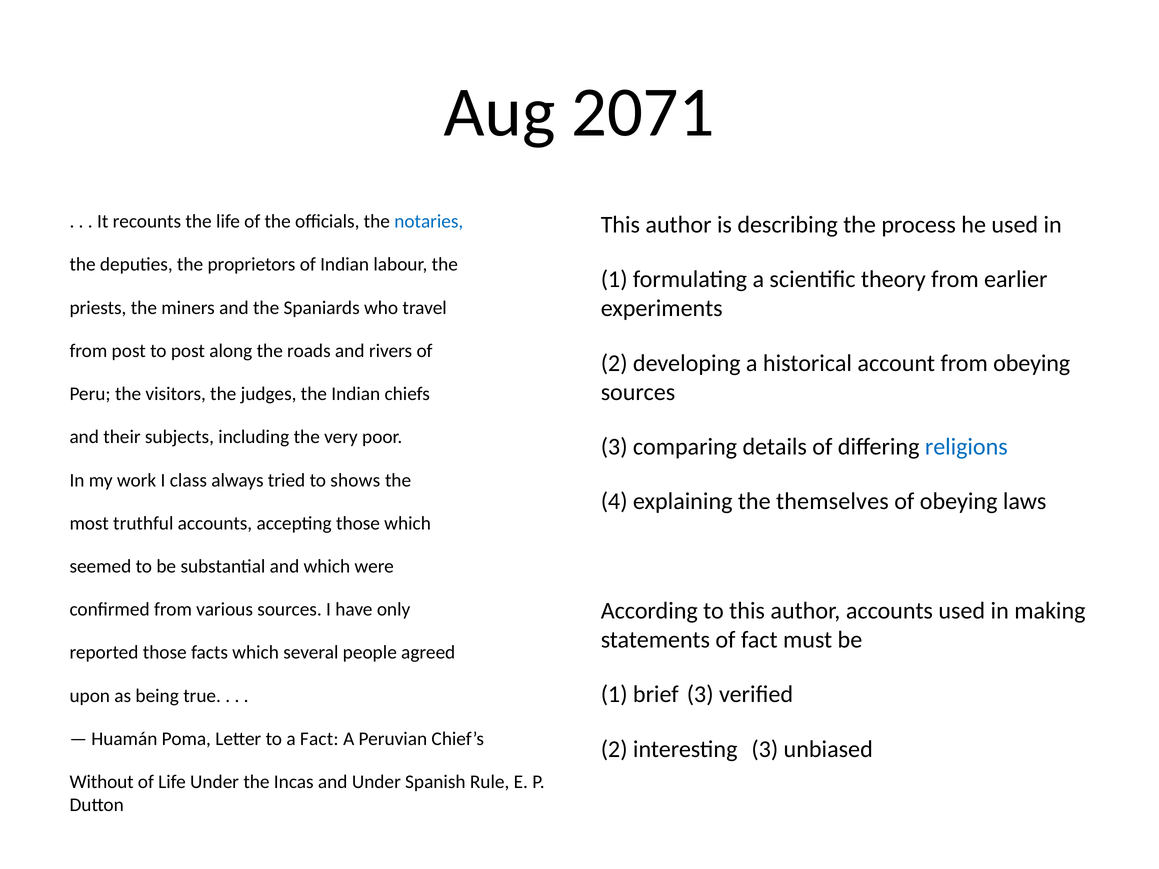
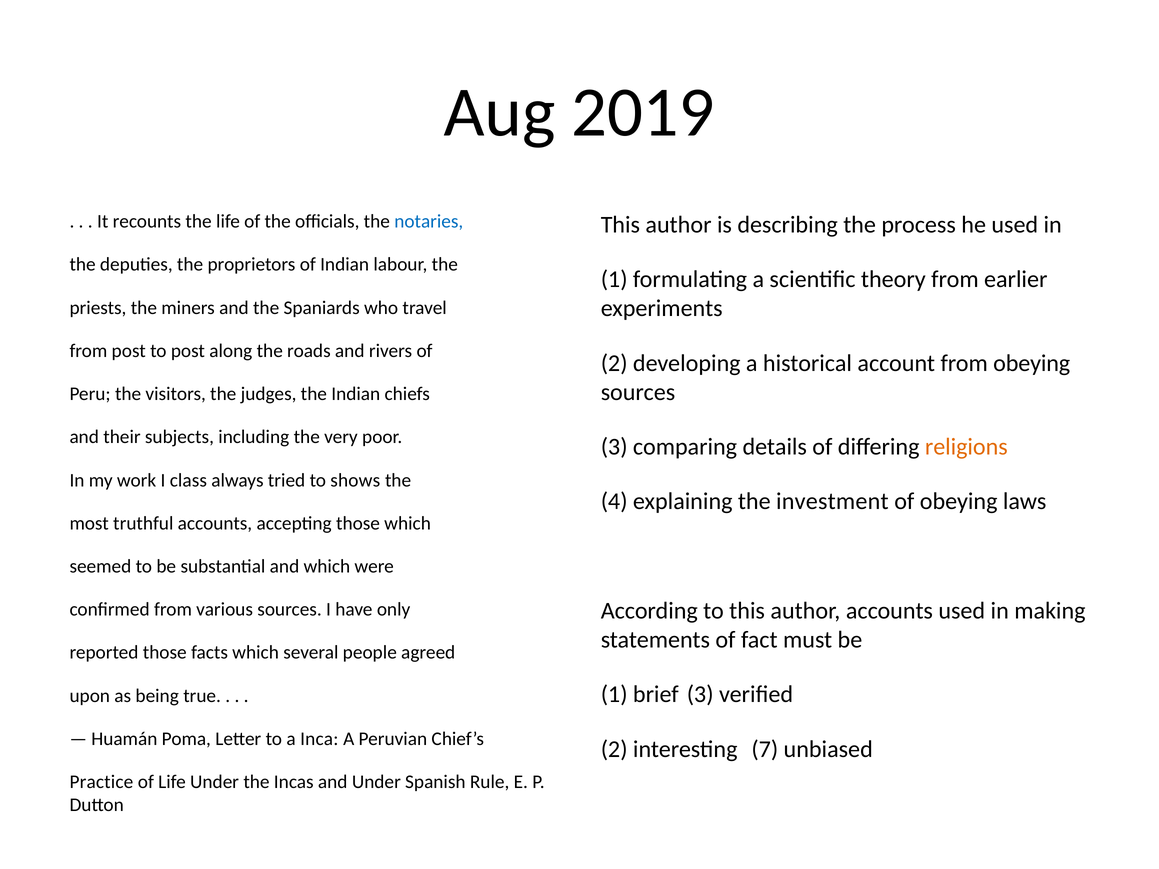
2071: 2071 -> 2019 (643, 112)
religions colour: blue -> orange (966, 447)
themselves: themselves -> investment (832, 502)
a Fact: Fact -> Inca (319, 739)
interesting 3: 3 -> 7 (765, 749)
Without: Without -> Practice (101, 782)
